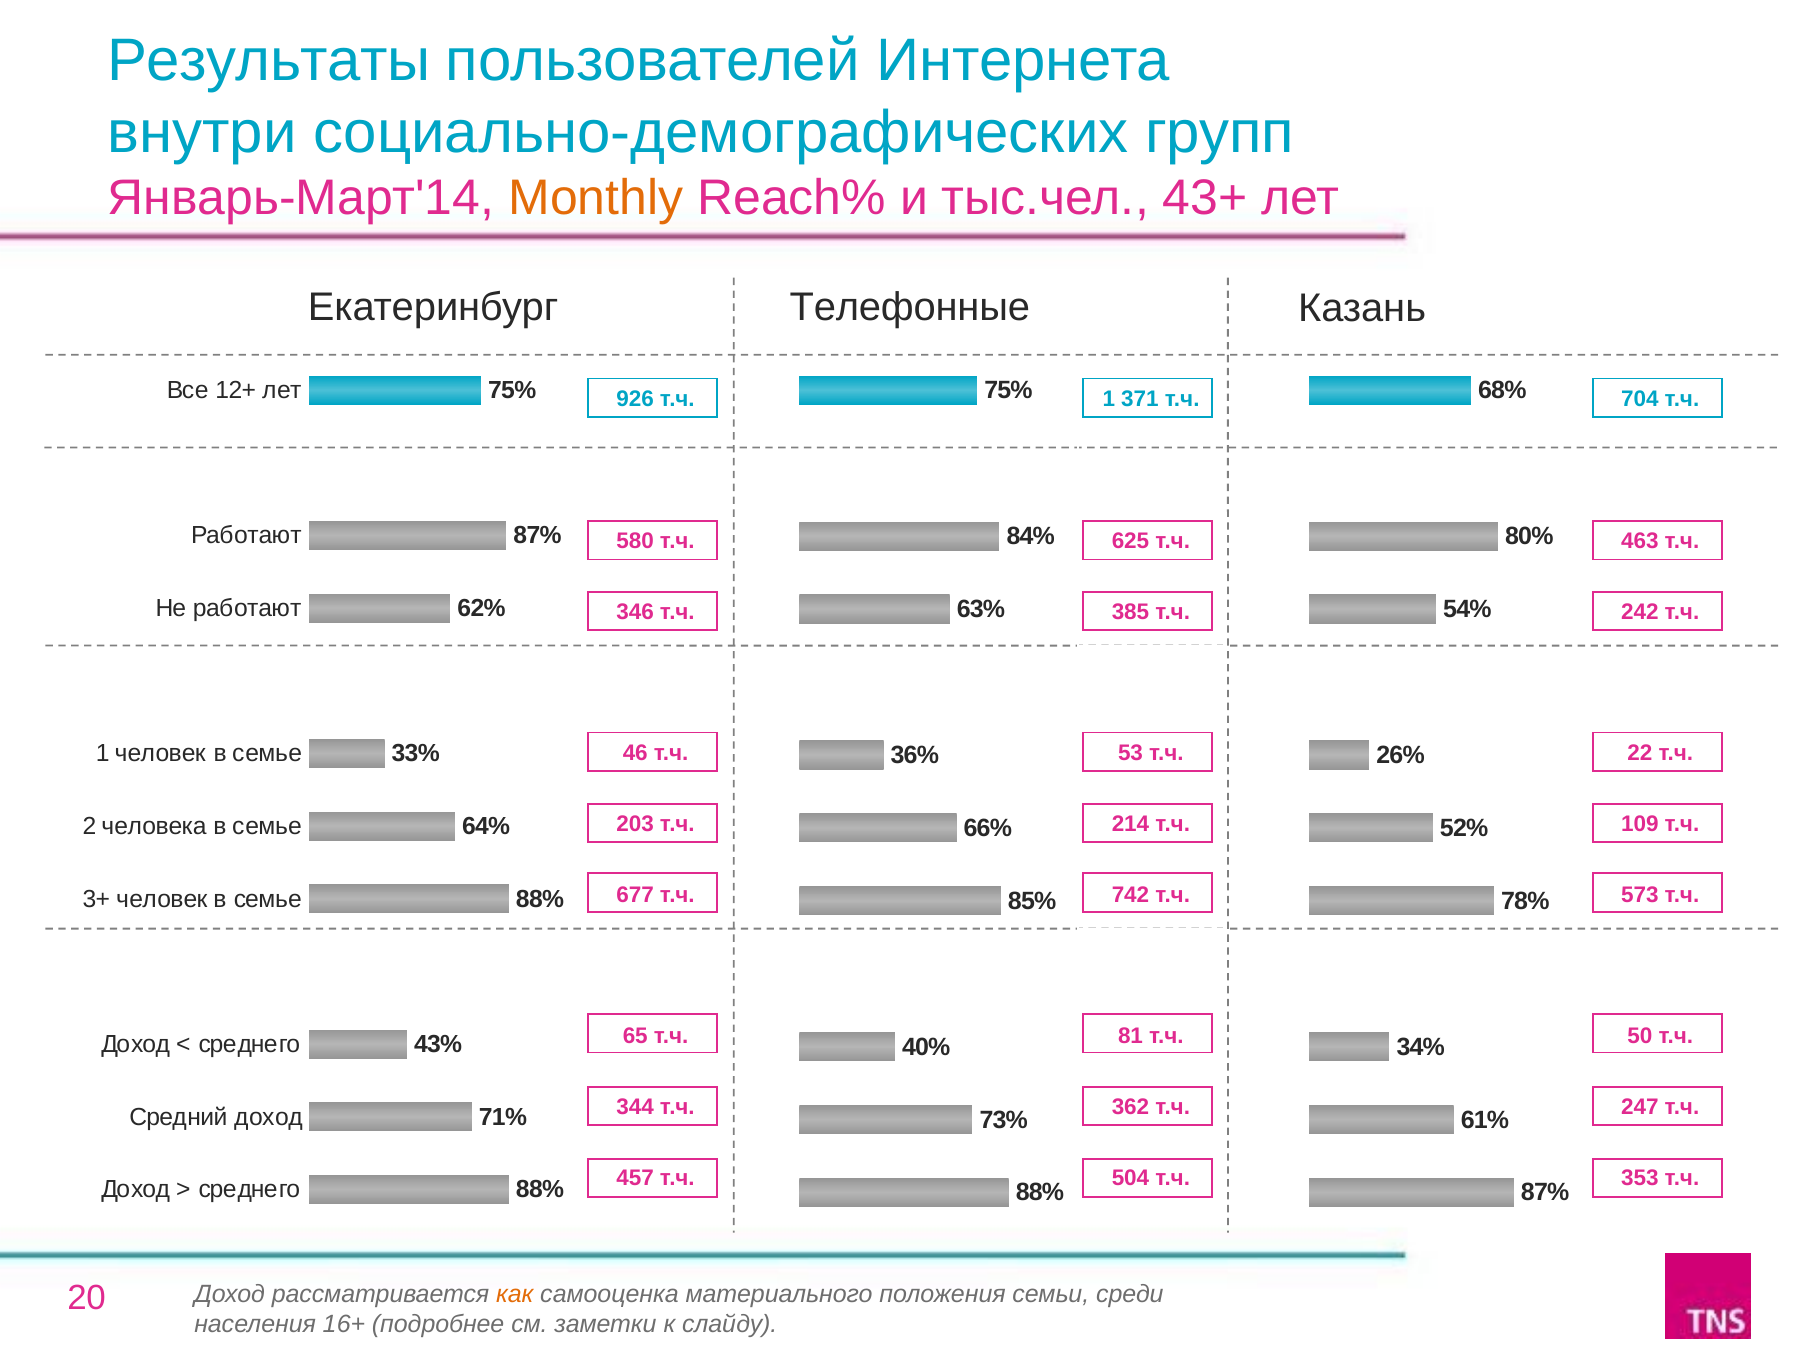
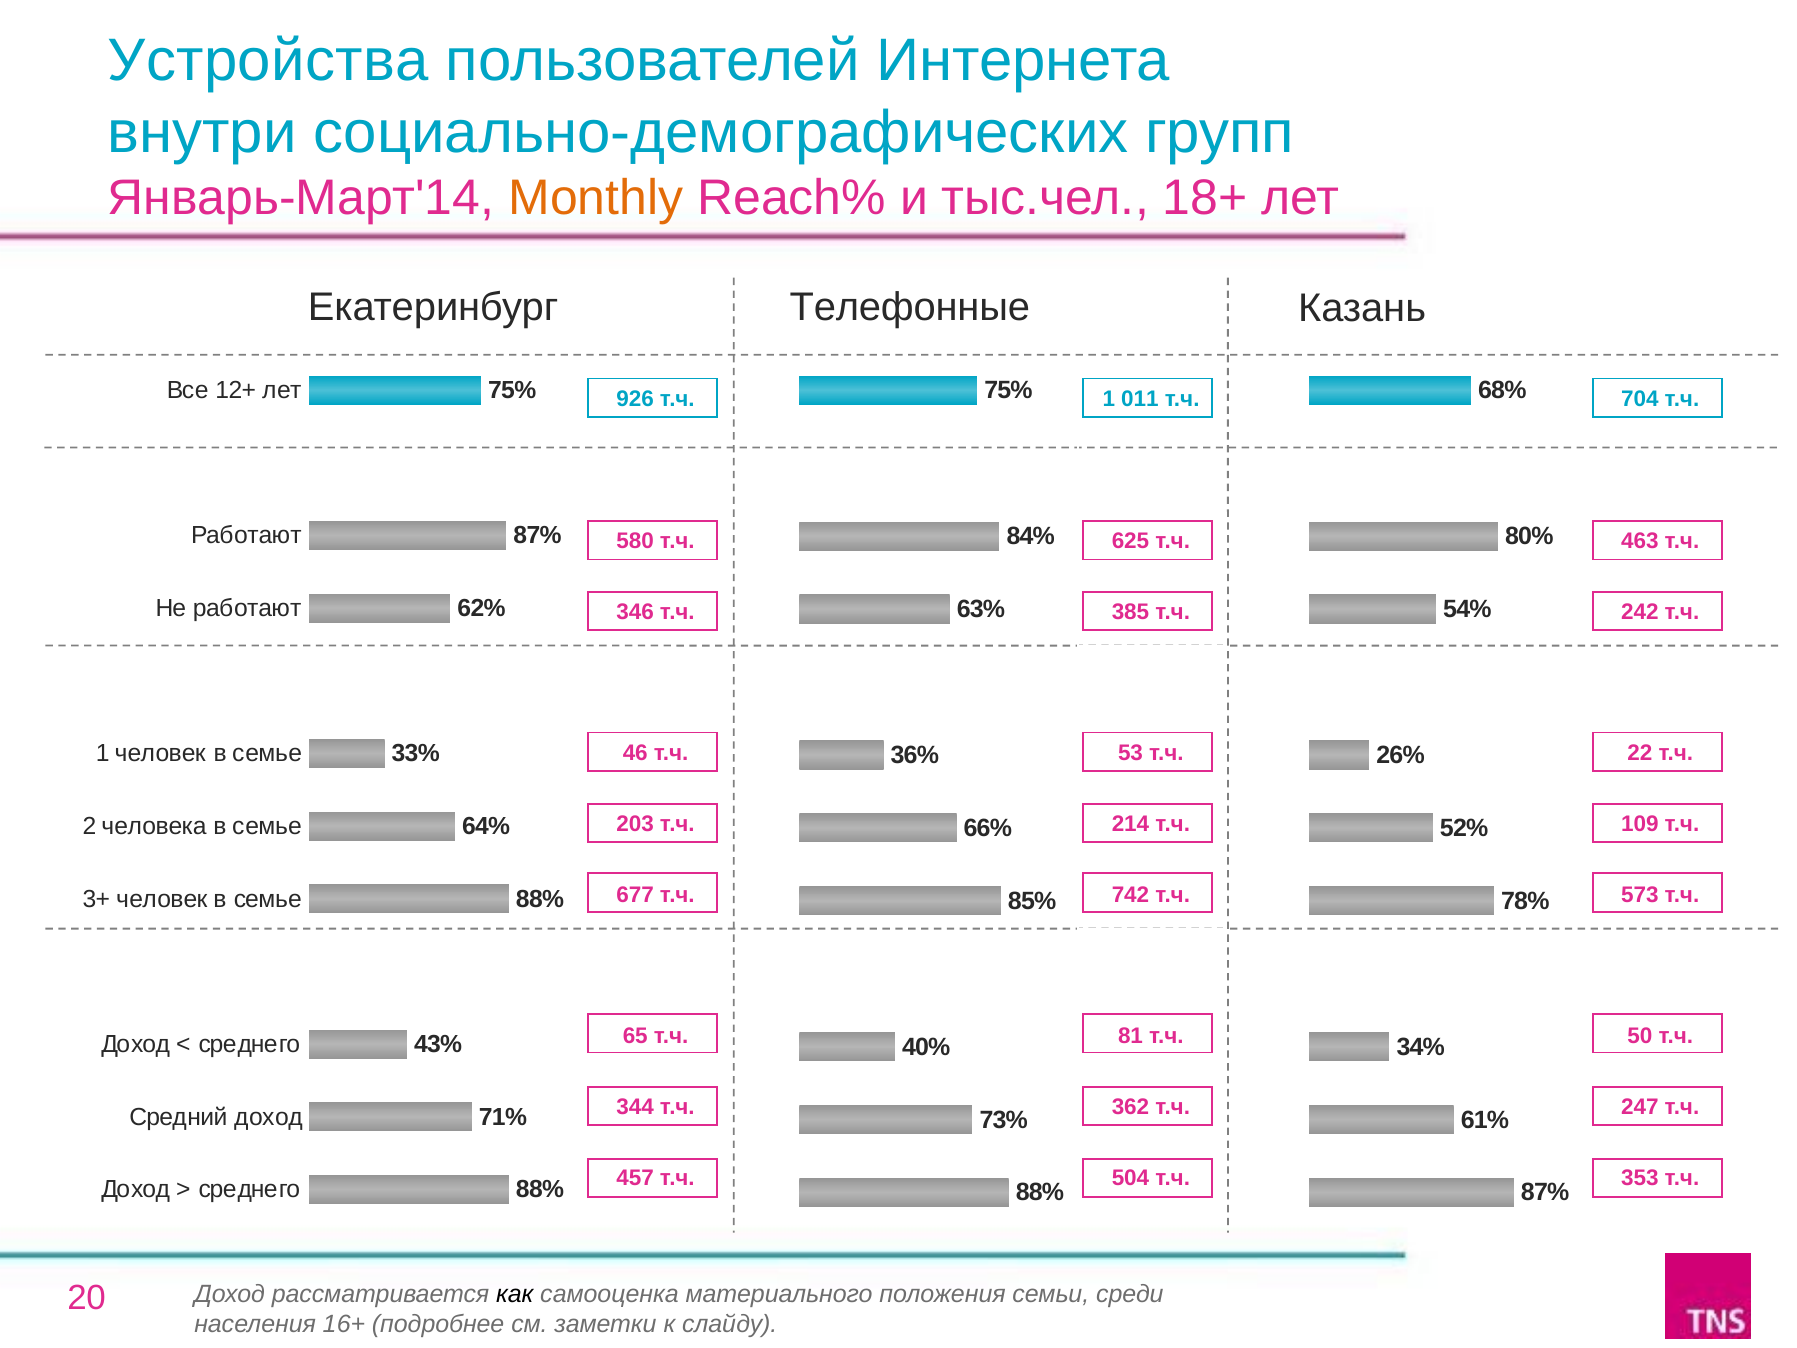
Результаты: Результаты -> Устройства (268, 61)
43+: 43+ -> 18+ (1205, 198)
371: 371 -> 011 (1140, 399)
как colour: orange -> black (515, 1294)
